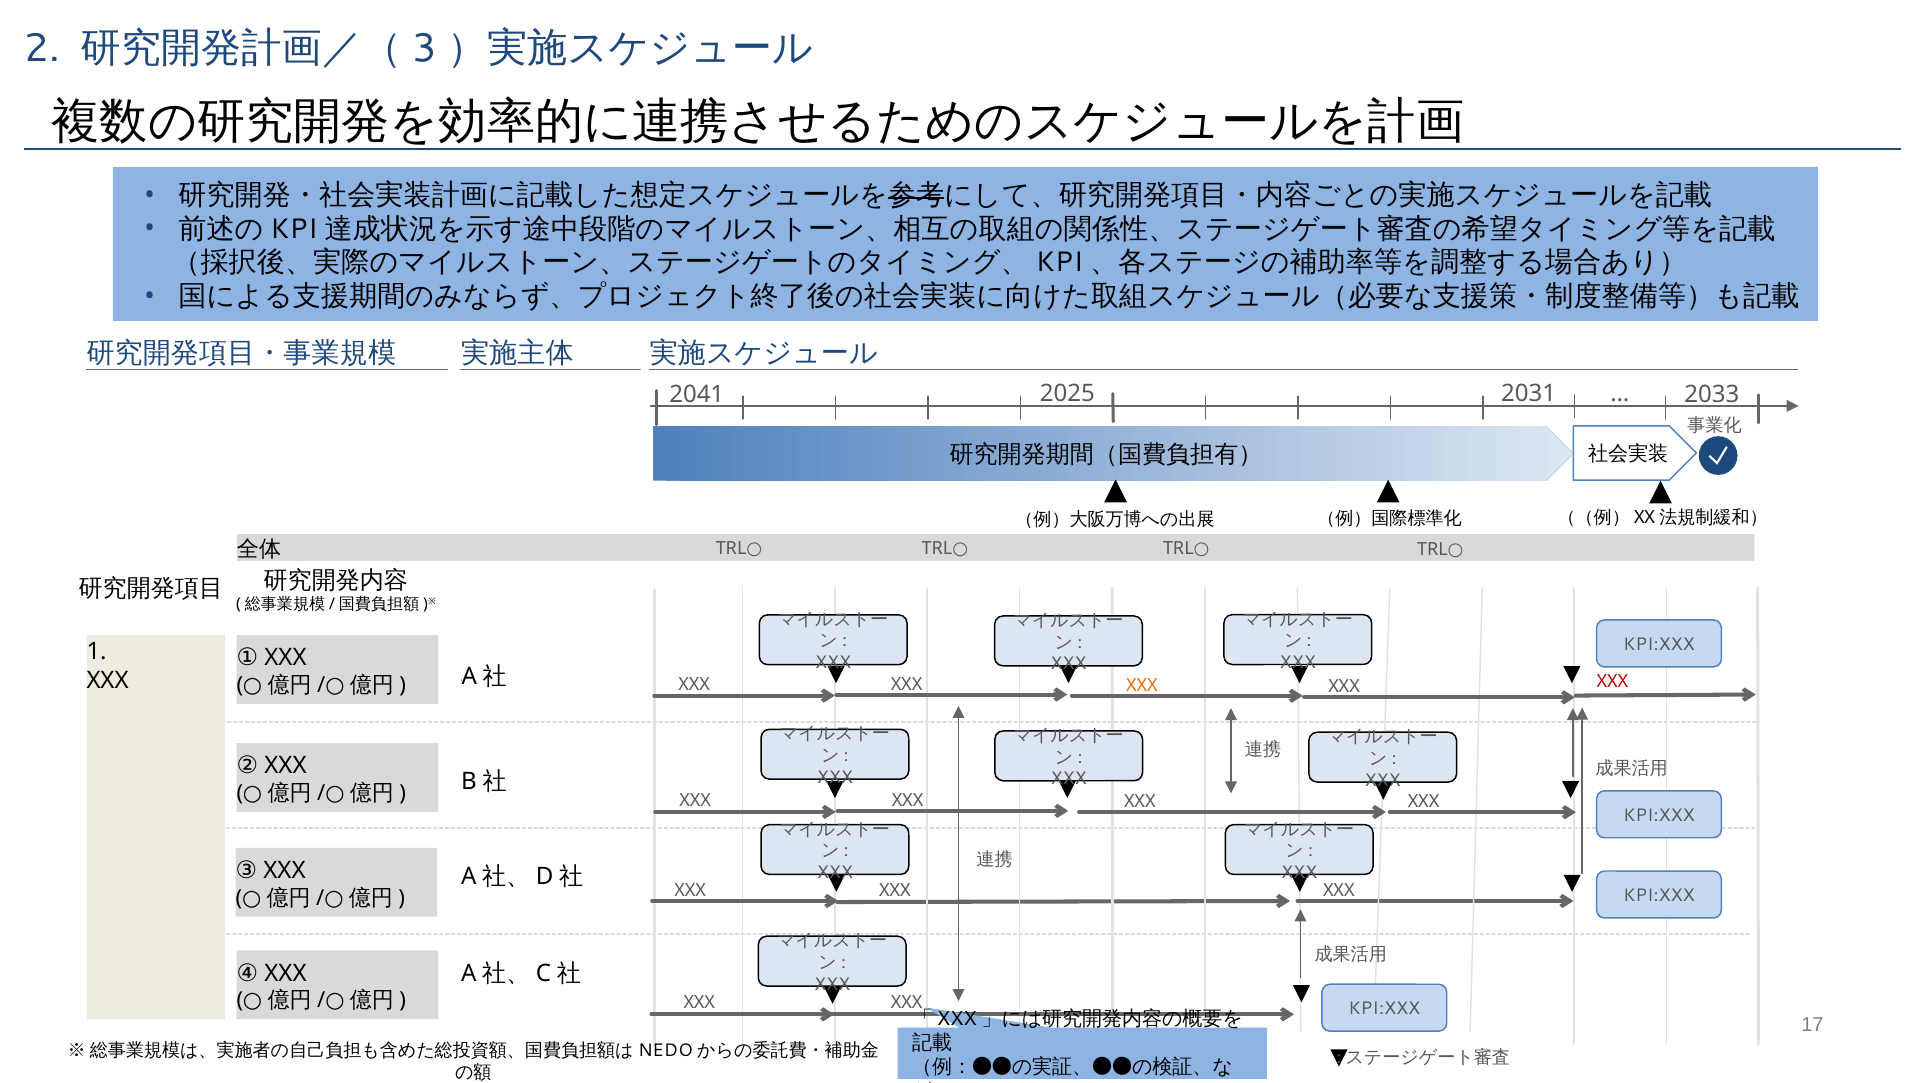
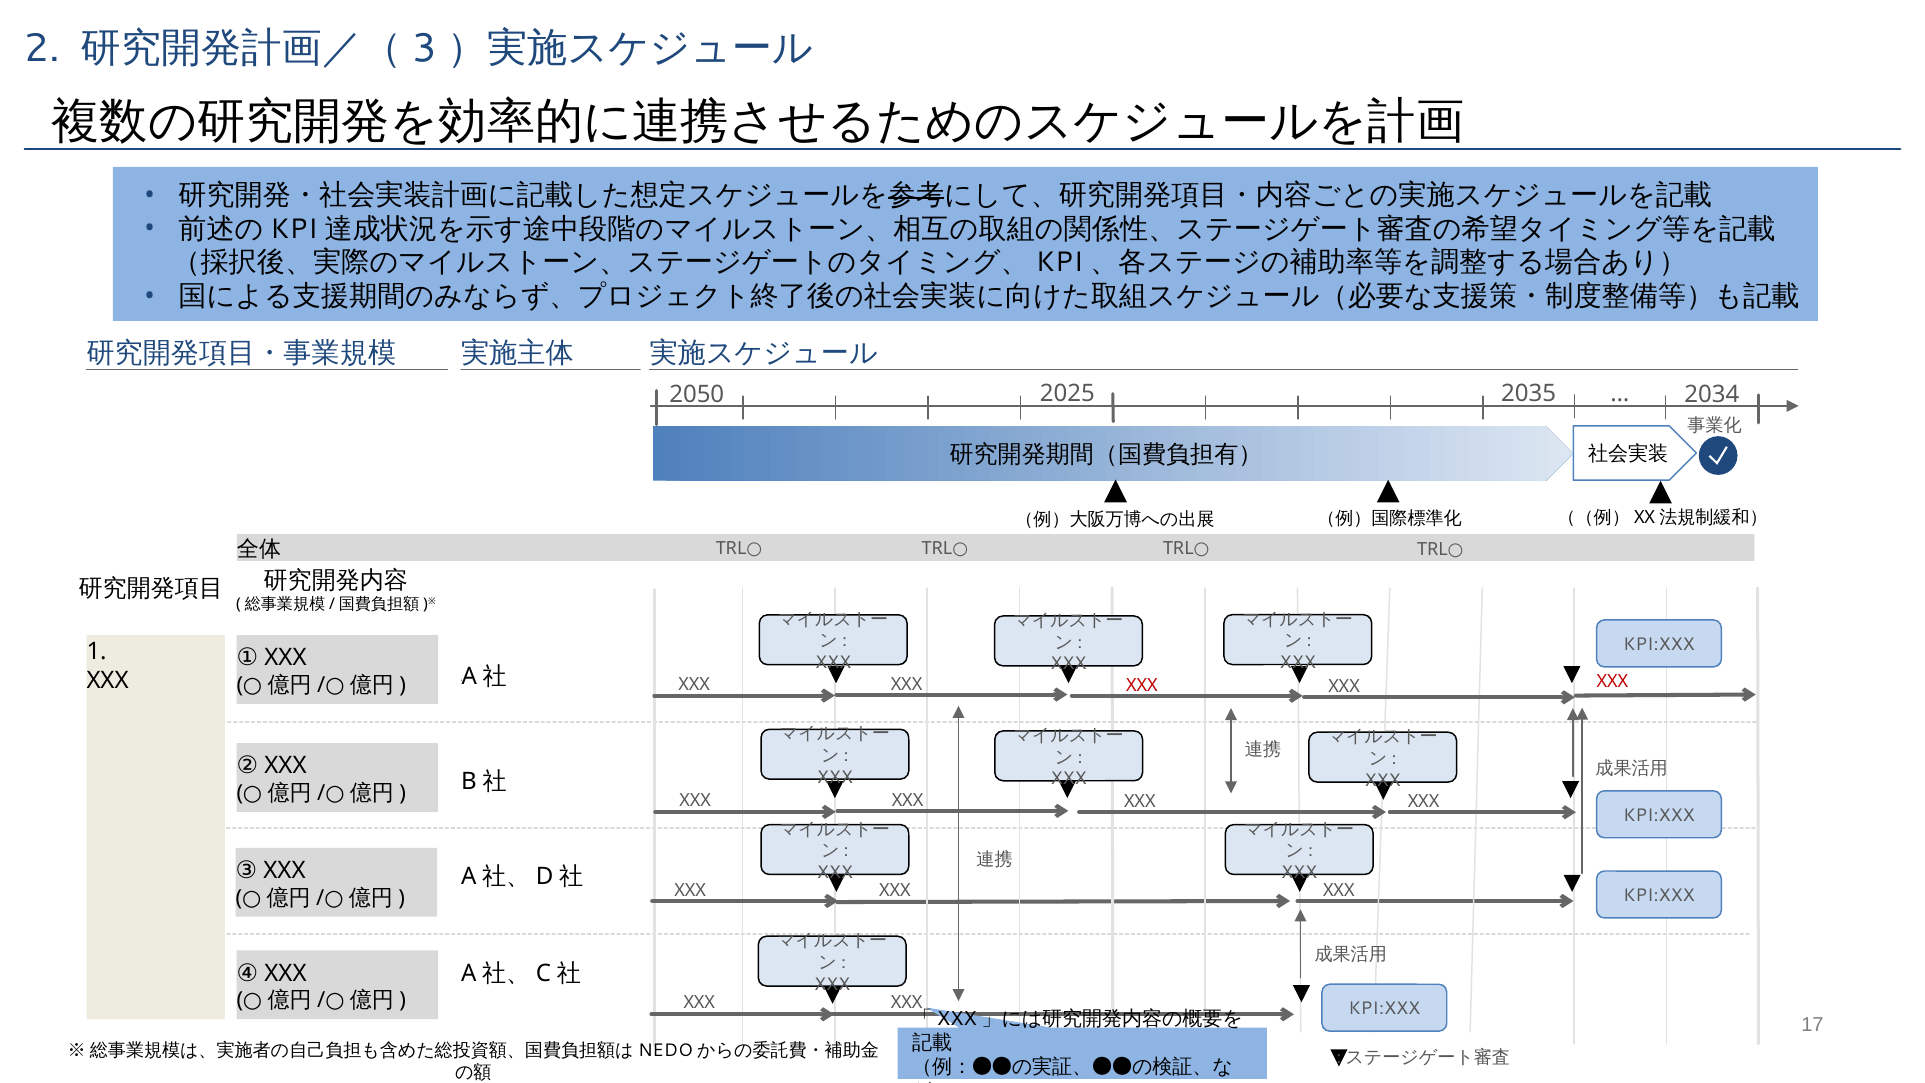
2041: 2041 -> 2050 (697, 394)
2031: 2031 -> 2035 (1529, 393)
2033: 2033 -> 2034 (1712, 394)
XXX colour: orange -> red (1142, 685)
